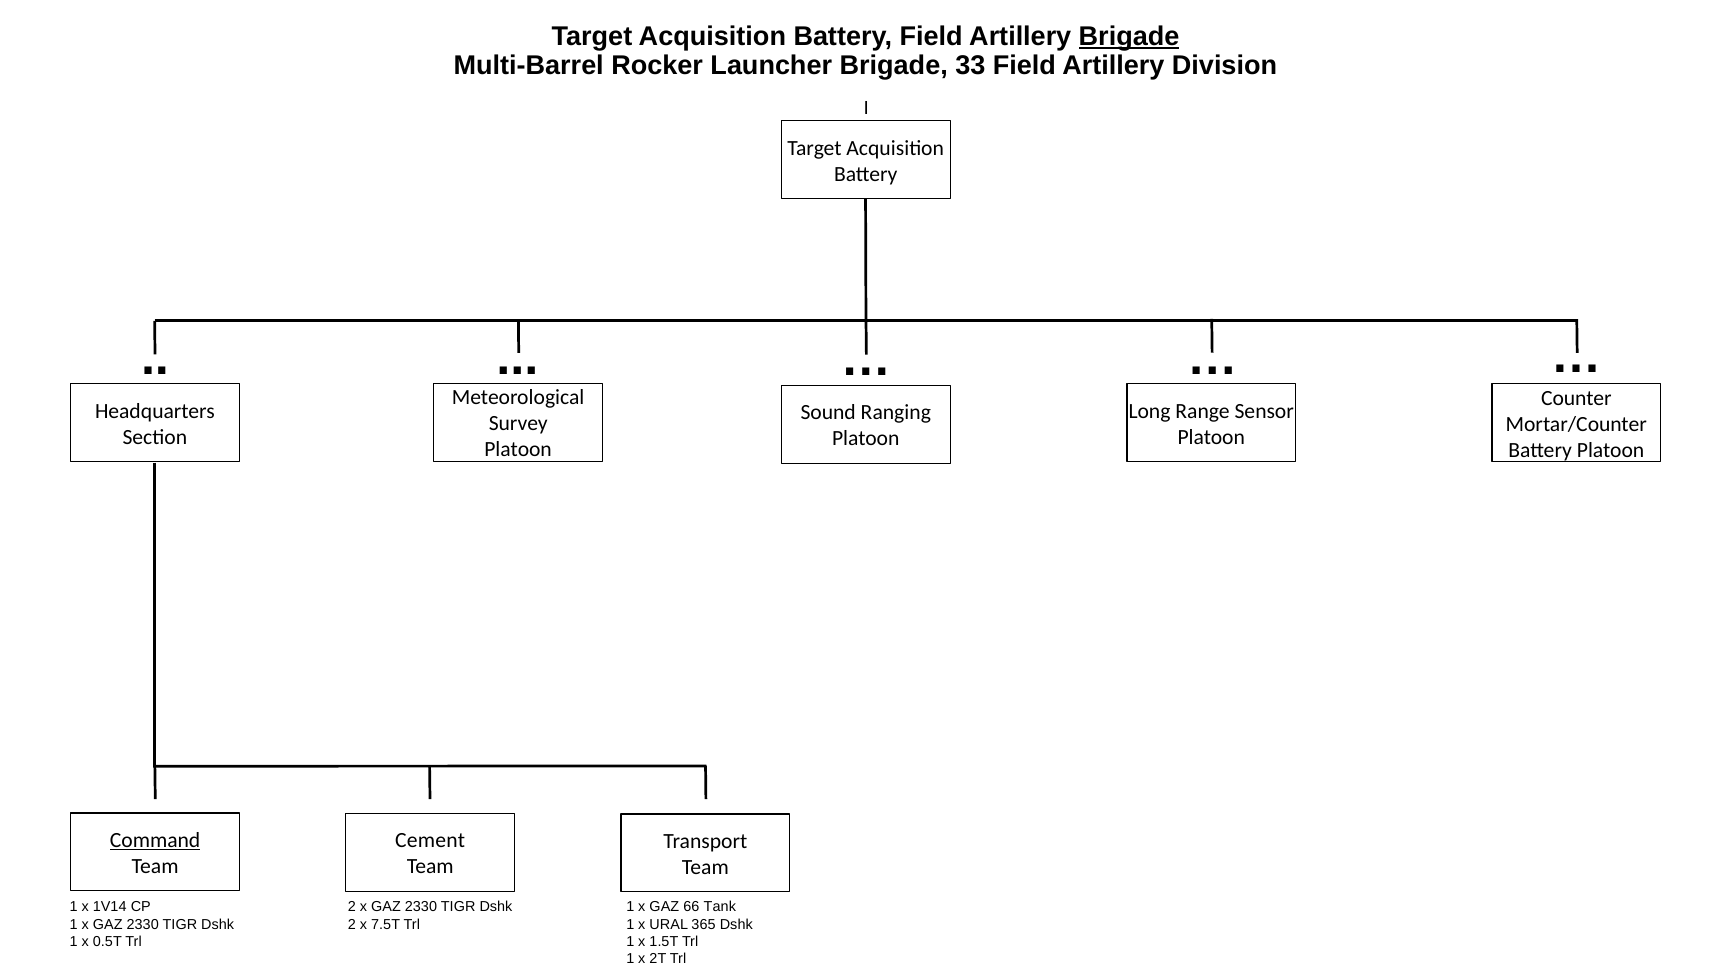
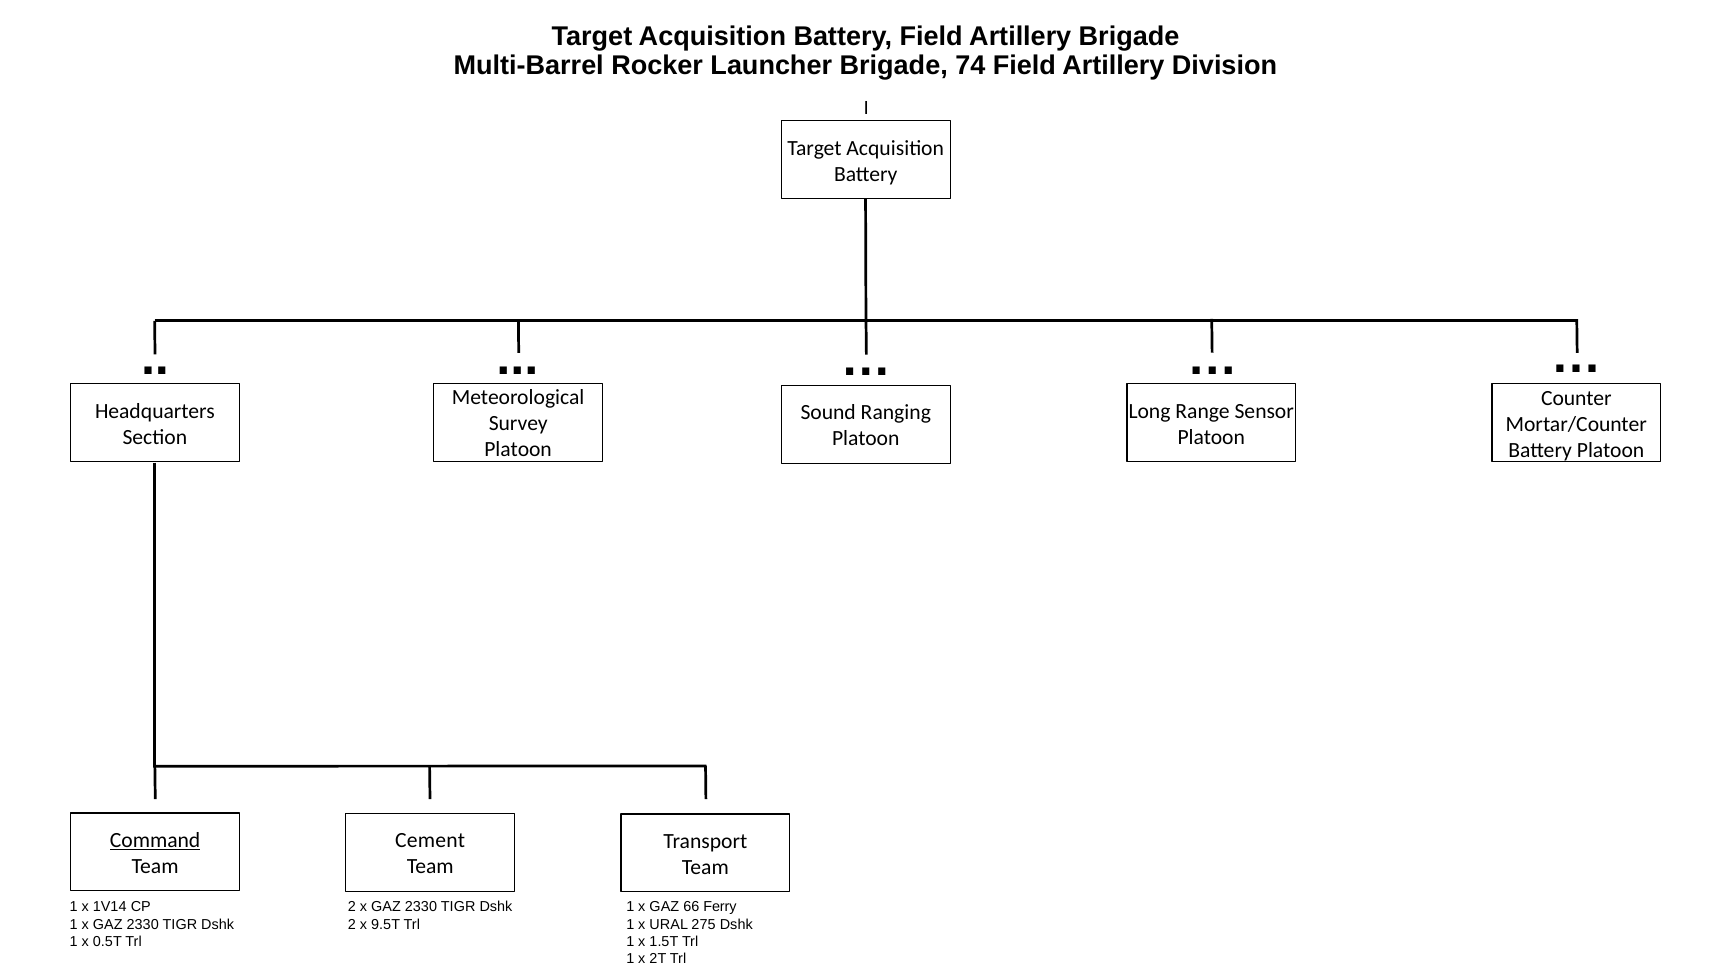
Brigade underline: present -> none (1129, 36)
33: 33 -> 74 (970, 66)
Tank: Tank -> Ferry (720, 907)
7.5T: 7.5T -> 9.5T (386, 924)
365: 365 -> 275 (704, 924)
